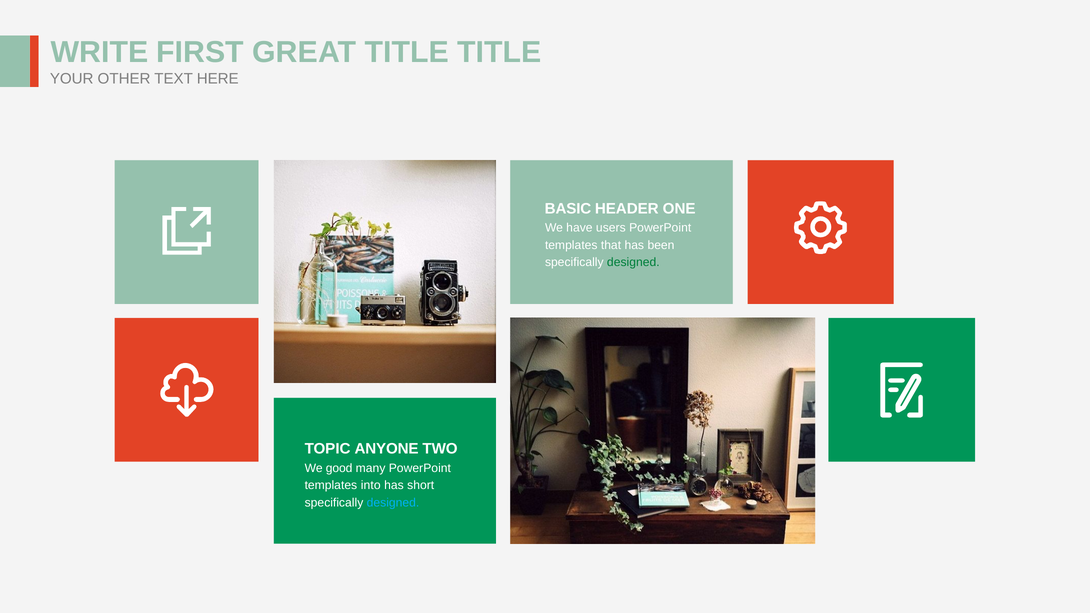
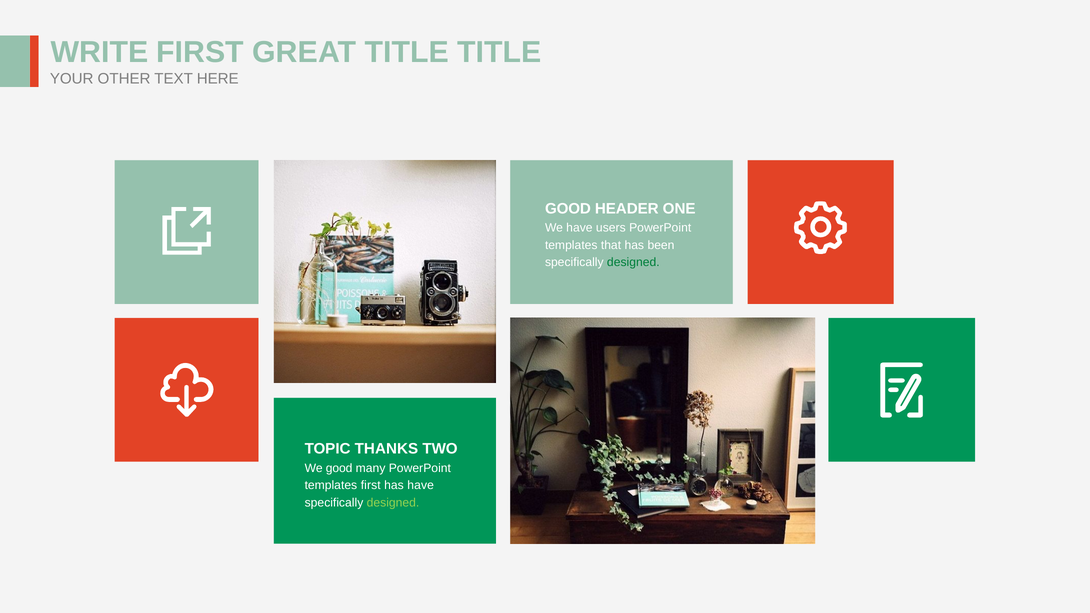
BASIC: BASIC -> GOOD (568, 209)
ANYONE: ANYONE -> THANKS (386, 449)
templates into: into -> first (371, 485)
has short: short -> have (421, 485)
designed colour: light blue -> light green (393, 503)
